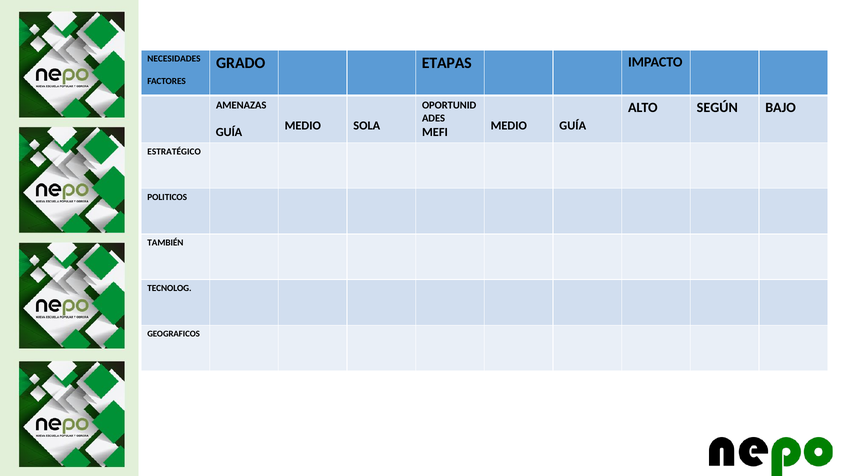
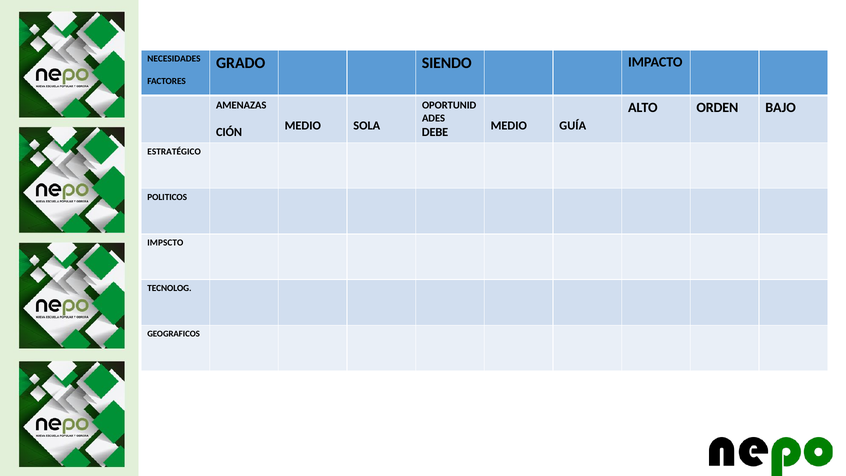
ETAPAS: ETAPAS -> SIENDO (447, 63)
SEGÚN: SEGÚN -> ORDEN (717, 107)
GUÍA: GUÍA -> CIÓN (229, 132)
MEFI: MEFI -> DEBE (435, 132)
TAMBIÉN: TAMBIÉN -> IMPSCTO (165, 243)
